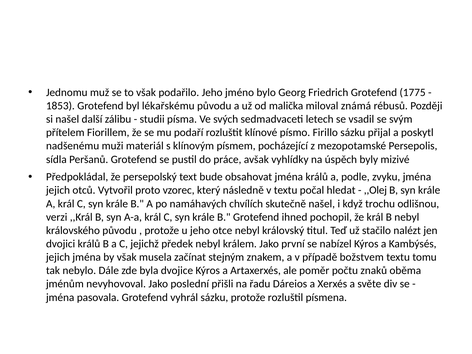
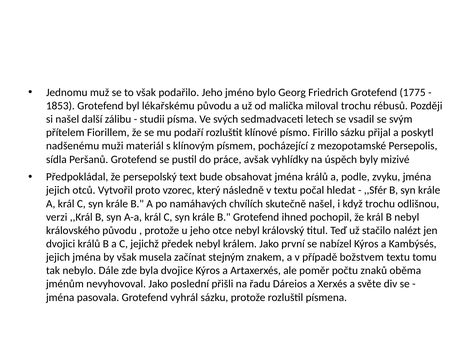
miloval známá: známá -> trochu (356, 106)
,,Olej: ,,Olej -> ,,Sfér (375, 190)
